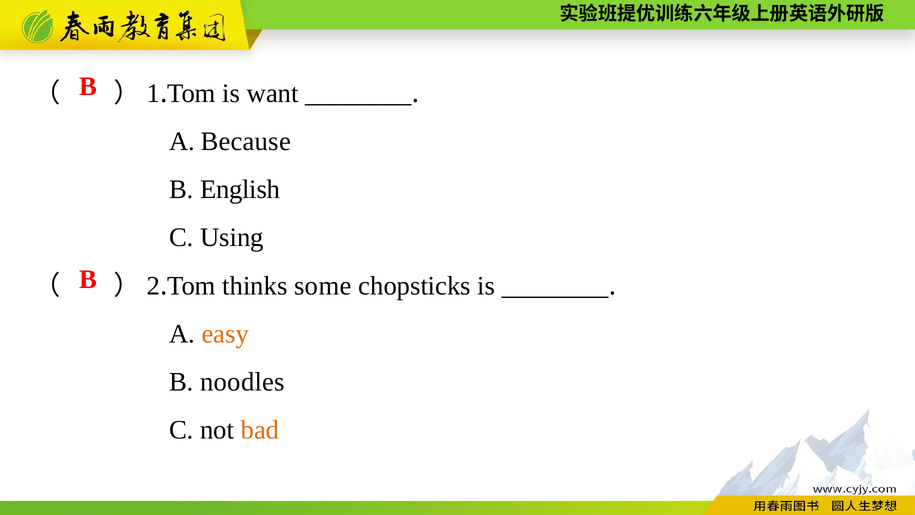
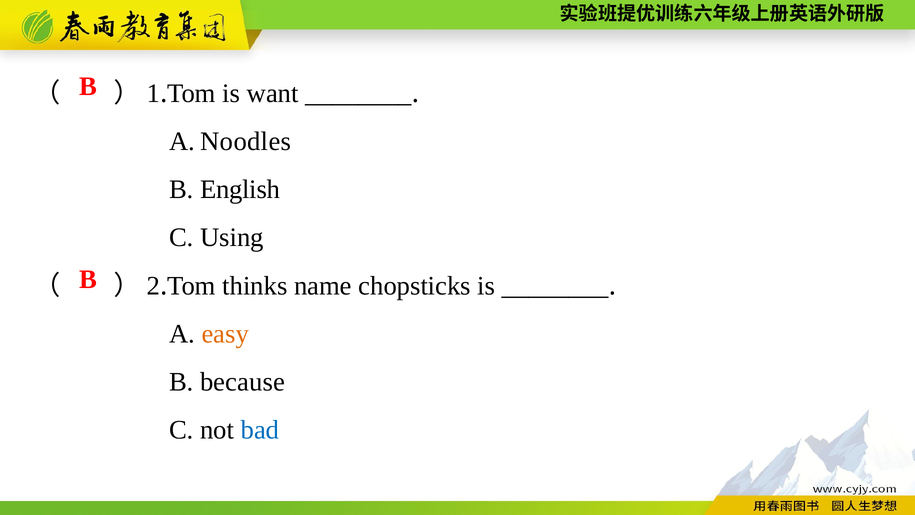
Because: Because -> Noodles (246, 141)
some: some -> name (323, 286)
noodles: noodles -> because (243, 382)
bad colour: orange -> blue (260, 430)
